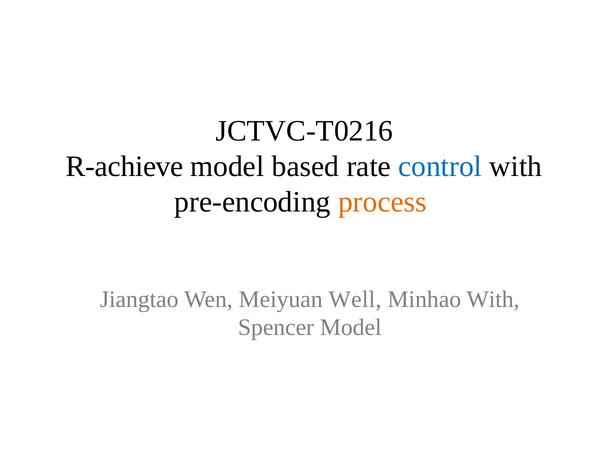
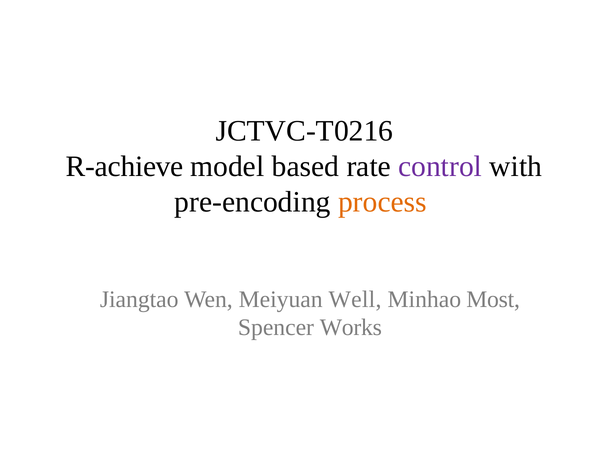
control colour: blue -> purple (440, 167)
Minhao With: With -> Most (493, 299)
Spencer Model: Model -> Works (351, 327)
